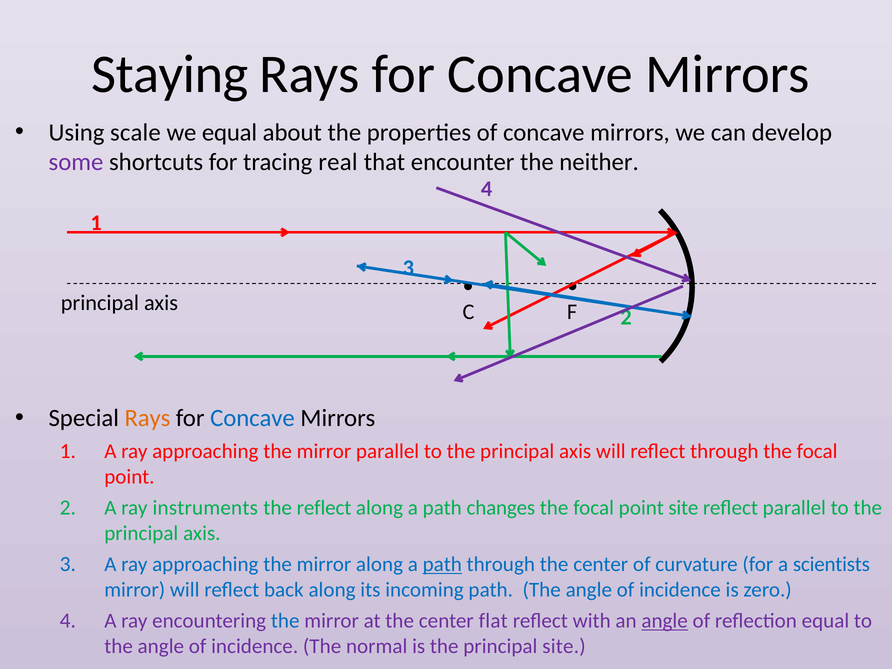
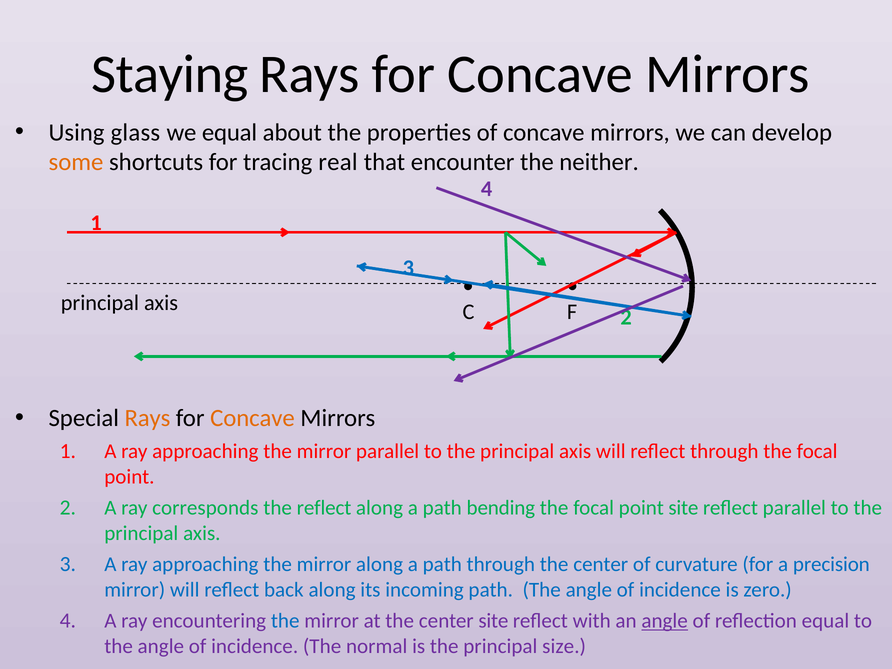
scale: scale -> glass (135, 133)
some colour: purple -> orange (76, 162)
Concave colour: blue -> orange (252, 418)
instruments: instruments -> corresponds (205, 508)
changes: changes -> bending (501, 508)
path underline: present -> none (442, 564)
scientists: scientists -> precision (831, 564)
center flat: flat -> site (493, 621)
principal site: site -> size (564, 646)
